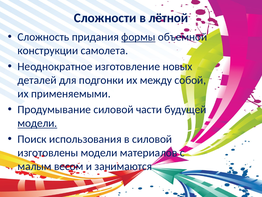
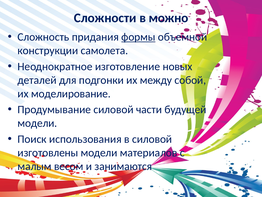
лётной: лётной -> можно (168, 18)
применяемыми: применяемыми -> моделирование (71, 93)
модели underline: present -> none (37, 123)
